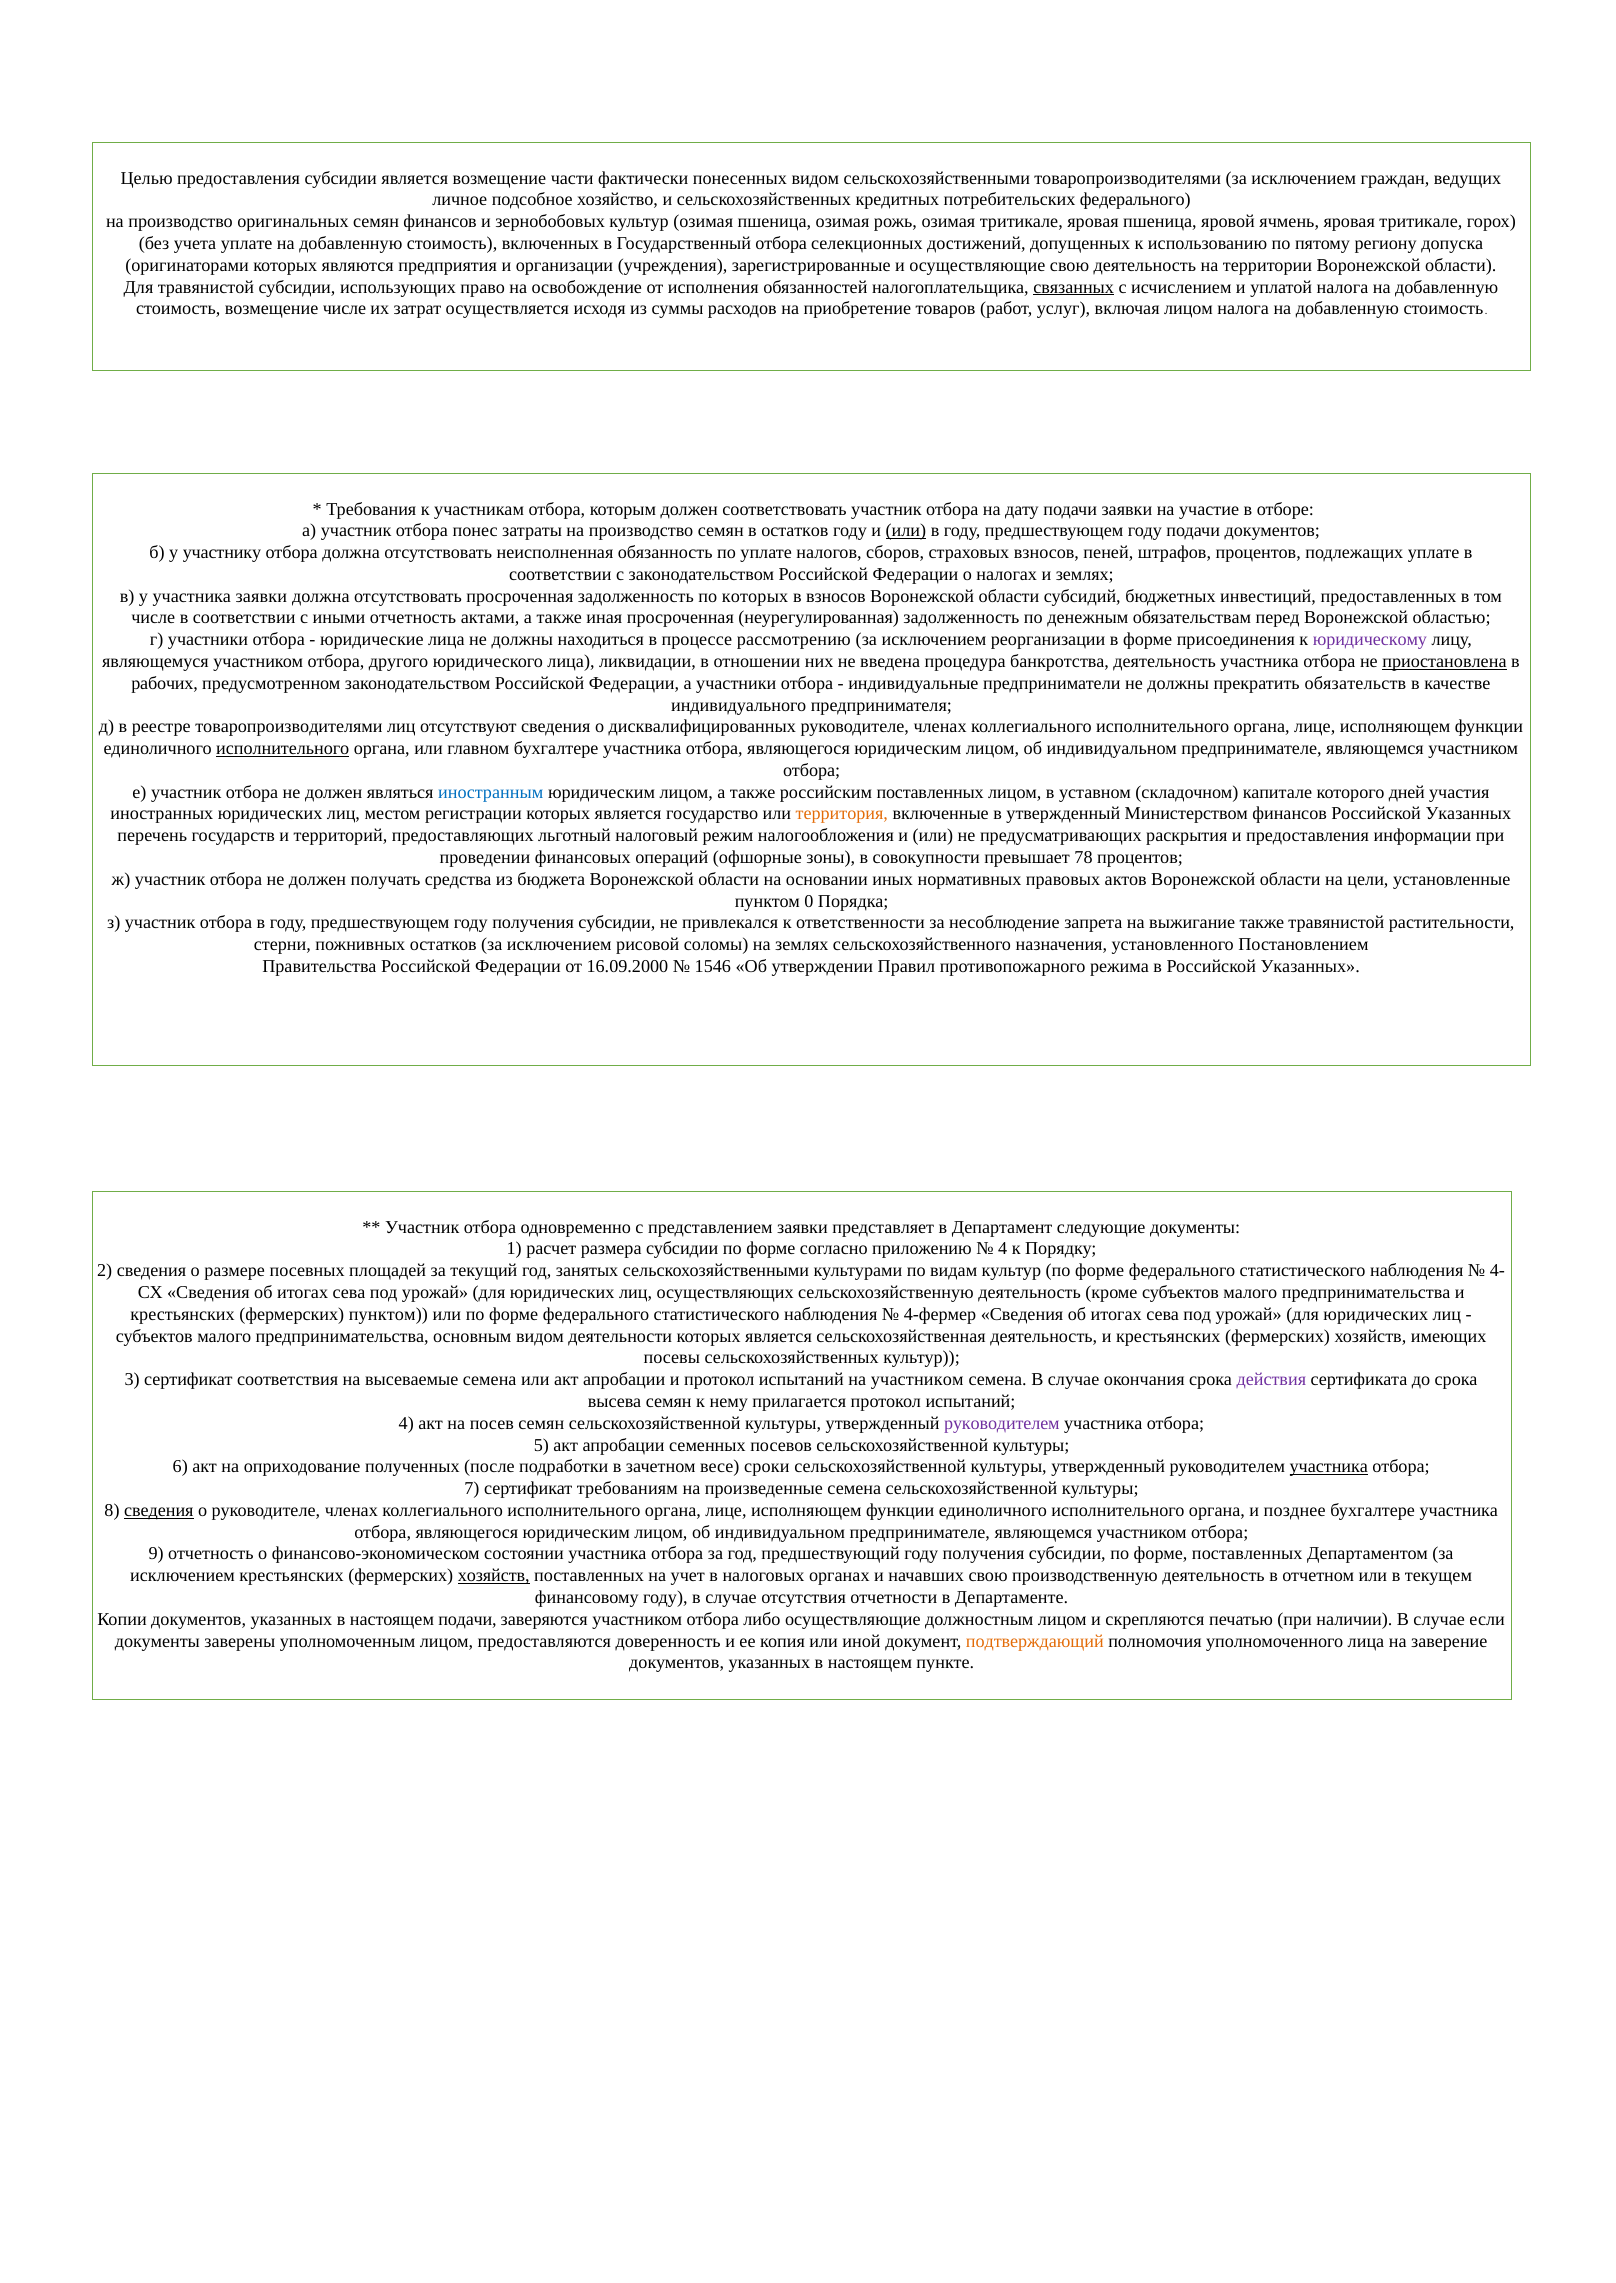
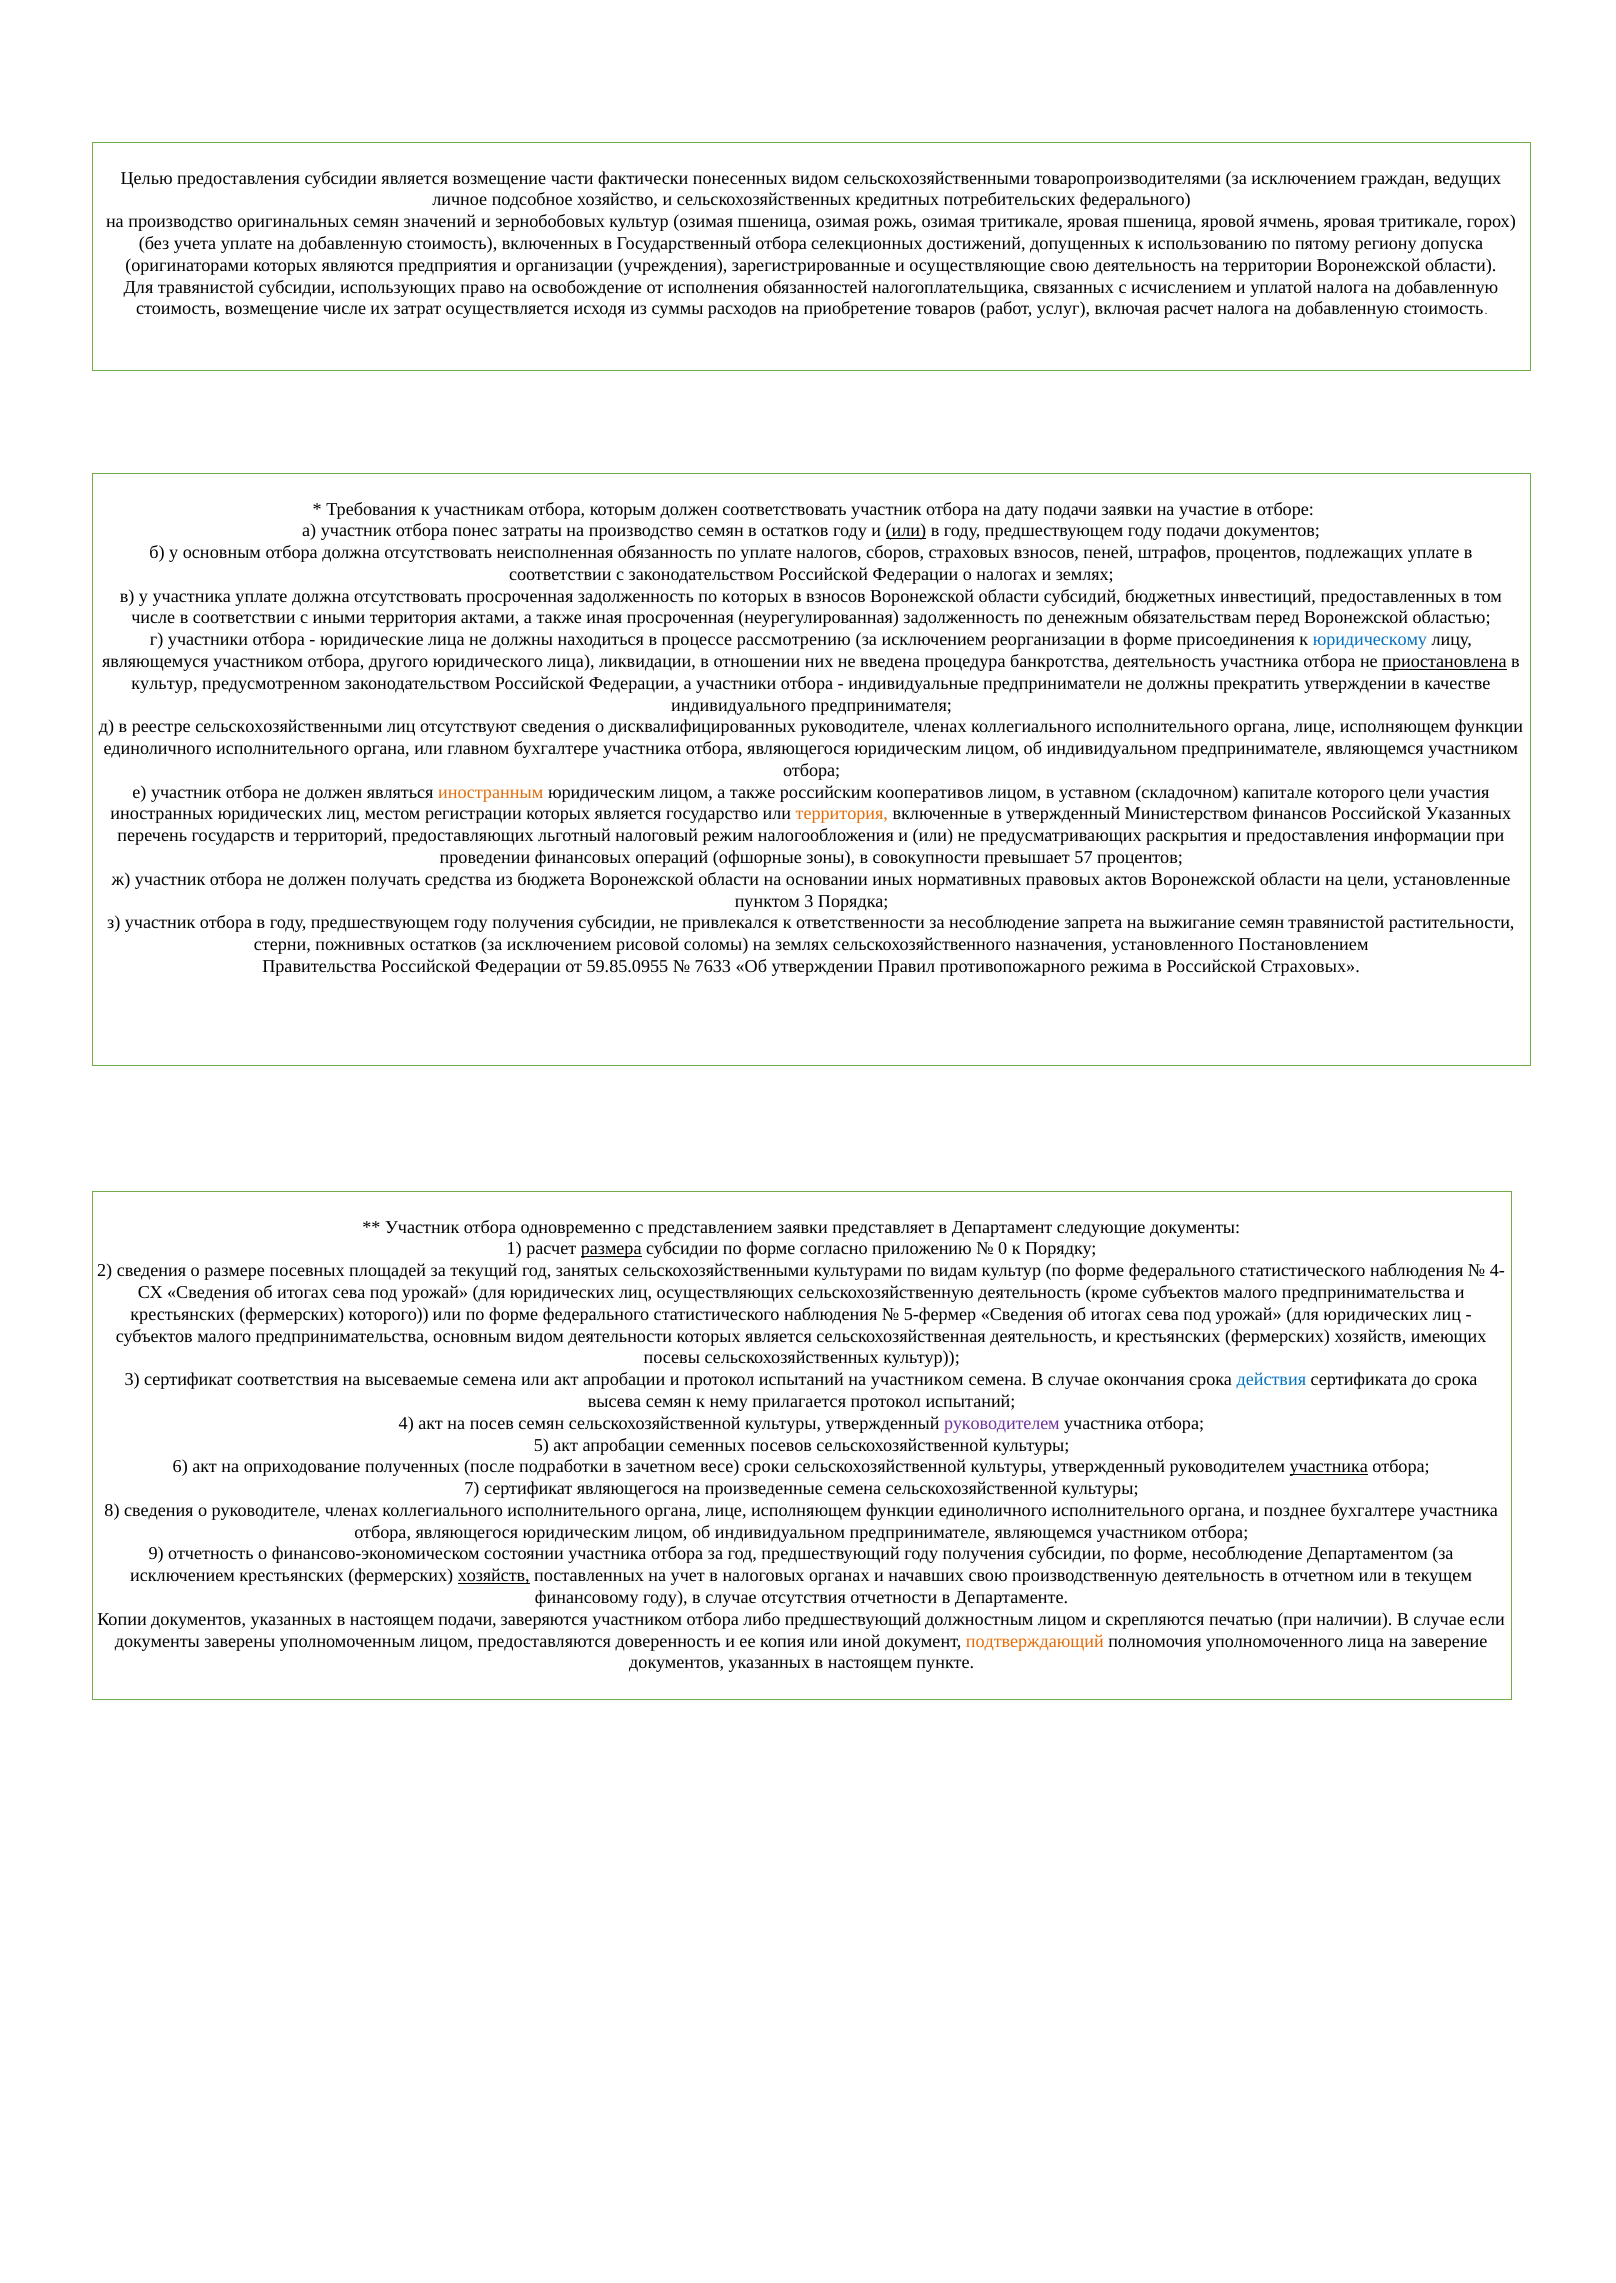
семян финансов: финансов -> значений (440, 222)
связанных underline: present -> none (1074, 287)
включая лицом: лицом -> расчет (1189, 309)
у участнику: участнику -> основным (222, 553)
участника заявки: заявки -> уплате (261, 596)
иными отчетность: отчетность -> территория (413, 618)
юридическому colour: purple -> blue (1370, 640)
рабочих: рабочих -> культур (164, 683)
прекратить обязательств: обязательств -> утверждении (1355, 683)
реестре товаропроизводителями: товаропроизводителями -> сельскохозяйственными (289, 727)
исполнительного underline: present -> none (283, 749)
иностранным colour: blue -> orange (491, 792)
российским поставленных: поставленных -> кооперативов (930, 792)
которого дней: дней -> цели (1407, 792)
78: 78 -> 57 (1084, 858)
пунктом 0: 0 -> 3 (809, 901)
выжигание также: также -> семян (1262, 923)
16.09.2000: 16.09.2000 -> 59.85.0955 (627, 967)
1546: 1546 -> 7633 (713, 967)
в Российской Указанных: Указанных -> Страховых (1310, 967)
размера underline: none -> present (611, 1249)
4: 4 -> 0 (1003, 1249)
фермерских пунктом: пунктом -> которого (389, 1315)
4-фермер: 4-фермер -> 5-фермер (940, 1315)
действия colour: purple -> blue (1271, 1380)
сертификат требованиям: требованиям -> являющегося (628, 1489)
сведения underline: present -> none (159, 1511)
форме поставленных: поставленных -> несоблюдение (1247, 1554)
либо осуществляющие: осуществляющие -> предшествующий (853, 1620)
